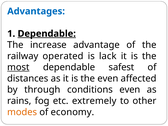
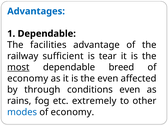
Dependable underline: present -> none (47, 34)
increase: increase -> facilities (48, 45)
operated: operated -> sufficient (63, 56)
lack: lack -> tear (108, 56)
safest: safest -> breed (121, 67)
distances: distances -> economy (28, 78)
modes colour: orange -> blue (22, 112)
